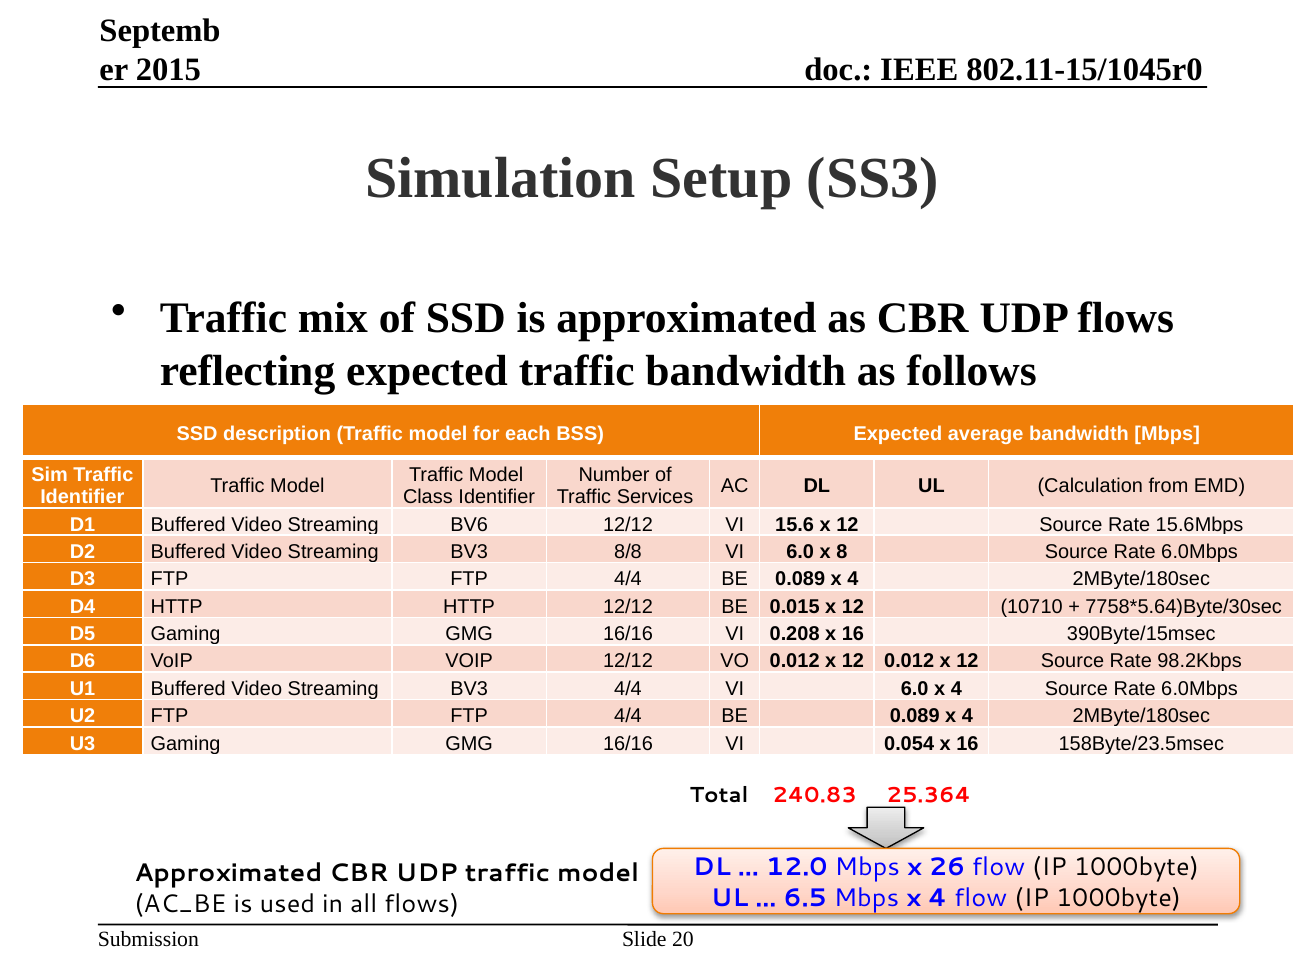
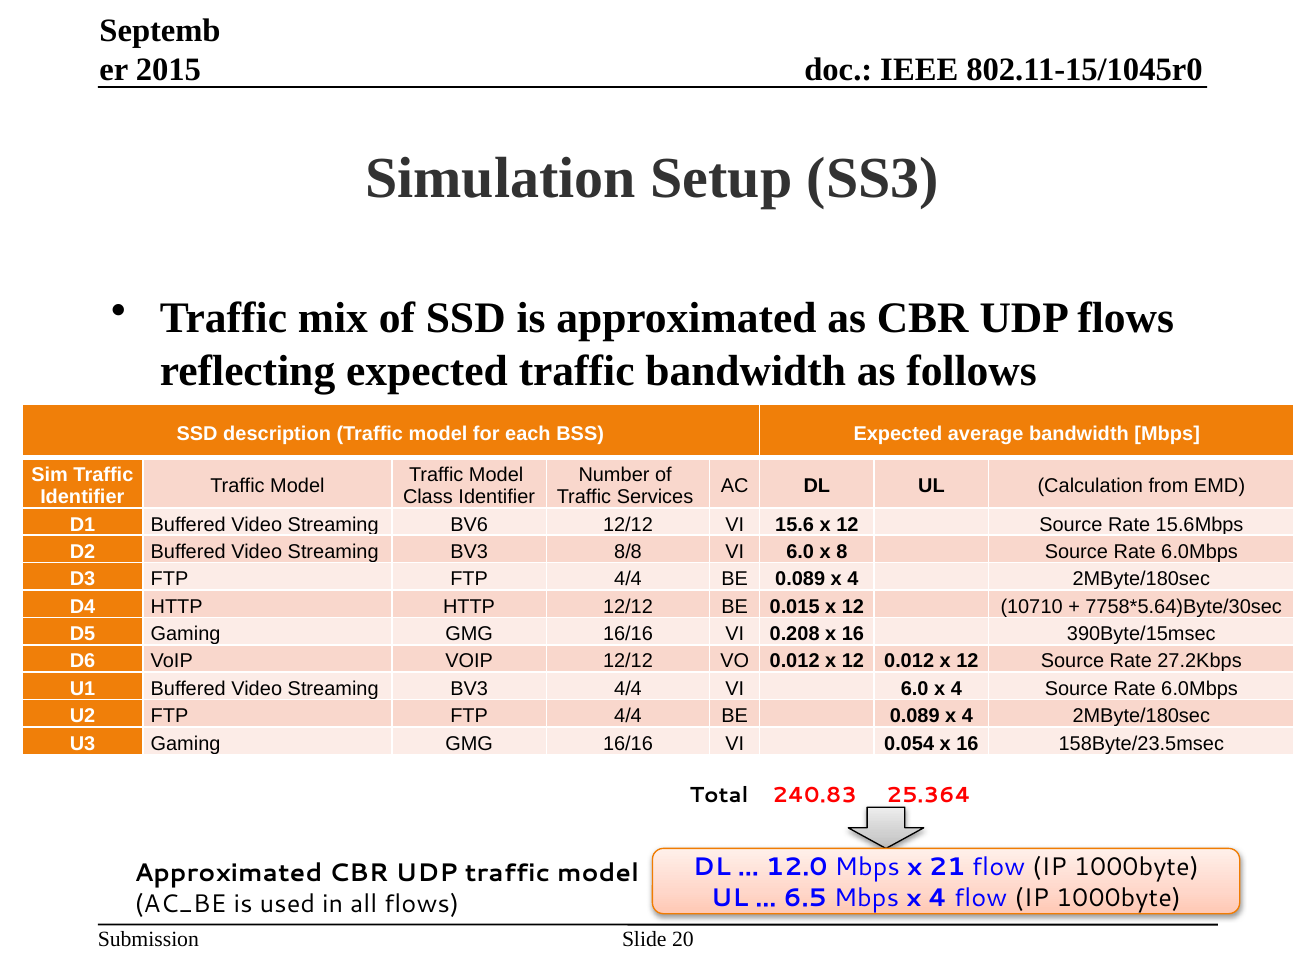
98.2Kbps: 98.2Kbps -> 27.2Kbps (1200, 661)
26: 26 -> 21 (947, 867)
